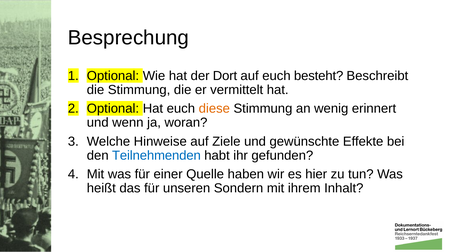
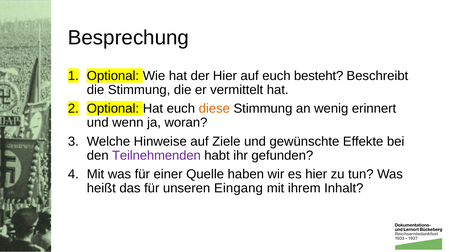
der Dort: Dort -> Hier (225, 76)
Teilnehmenden colour: blue -> purple (156, 156)
Sondern: Sondern -> Eingang (238, 189)
